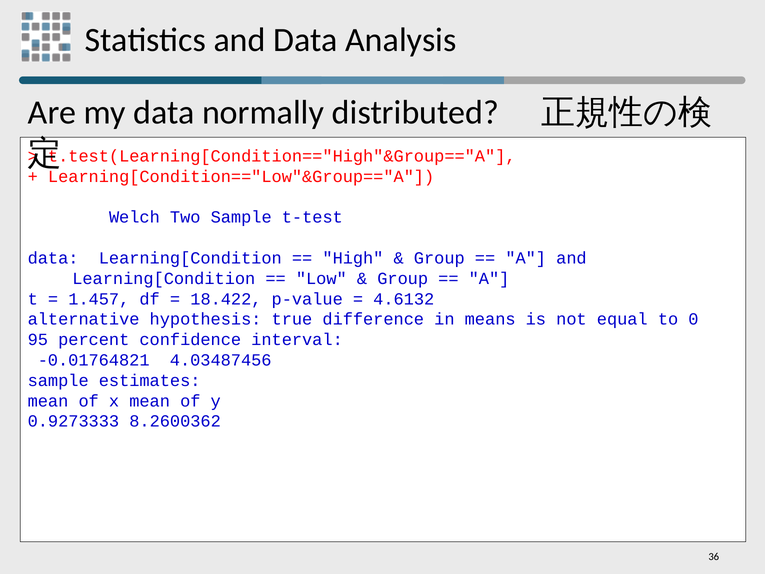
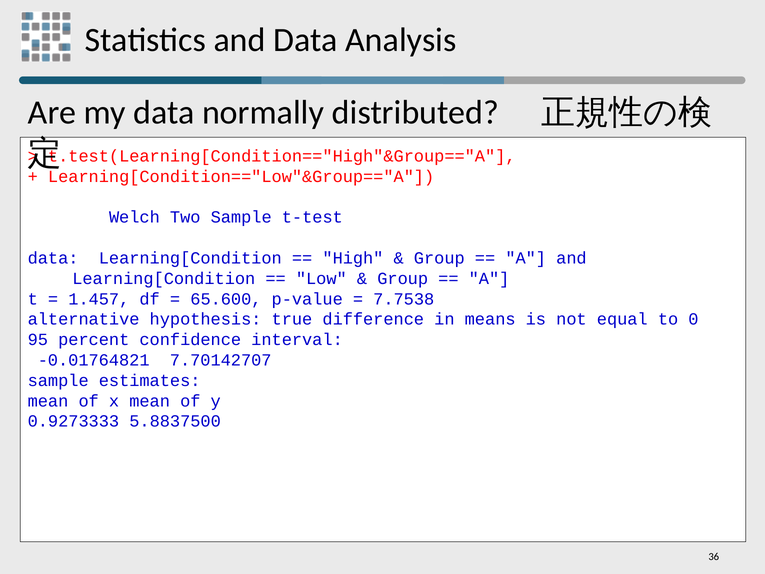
18.422: 18.422 -> 65.600 (226, 299)
4.6132: 4.6132 -> 7.7538 (404, 299)
4.03487456: 4.03487456 -> 7.70142707 (221, 360)
8.2600362: 8.2600362 -> 5.8837500 (175, 421)
